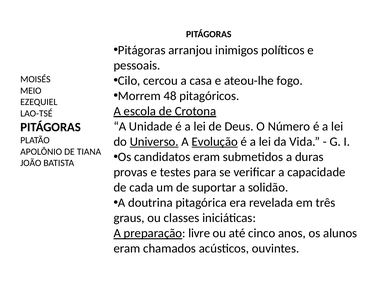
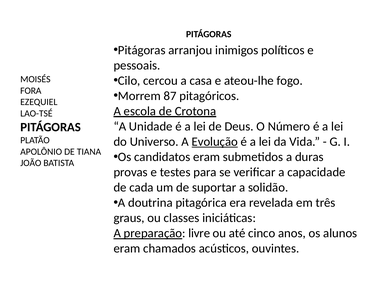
MEIO: MEIO -> FORA (31, 91)
48: 48 -> 87 (170, 96)
Universo underline: present -> none (154, 142)
